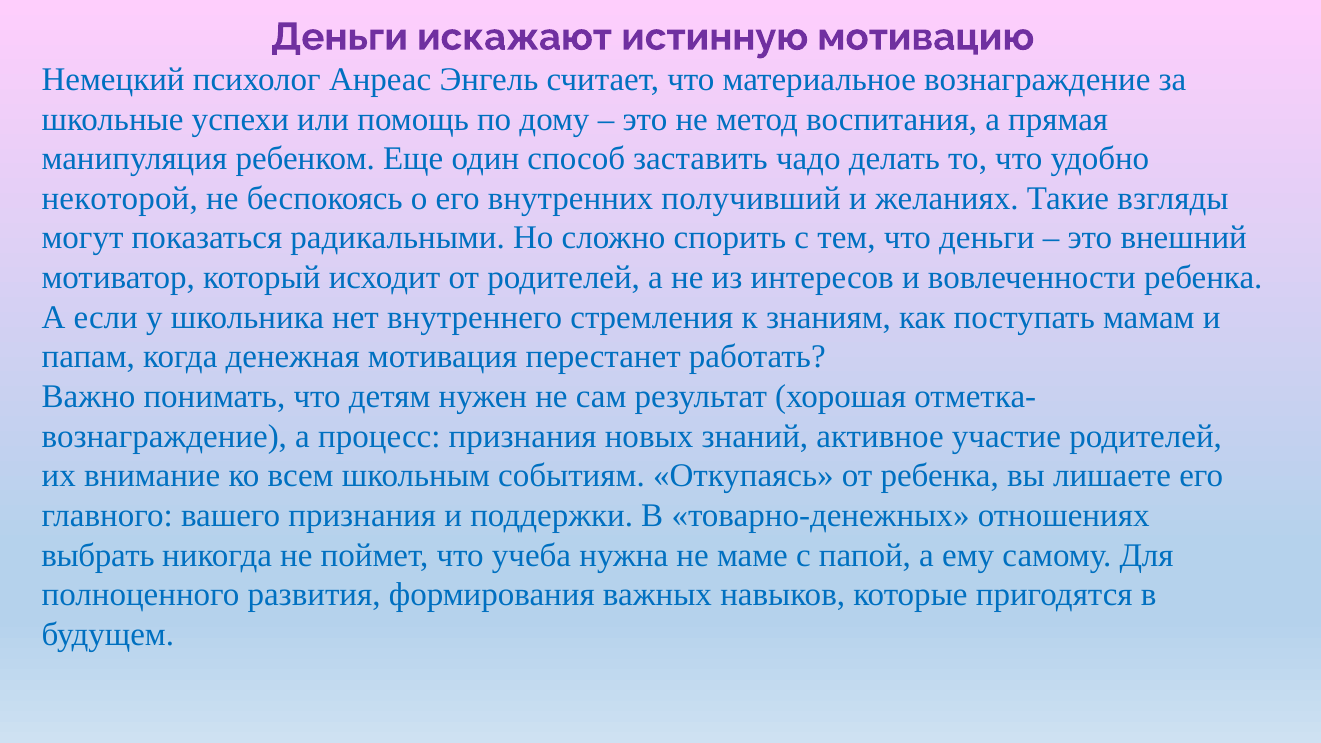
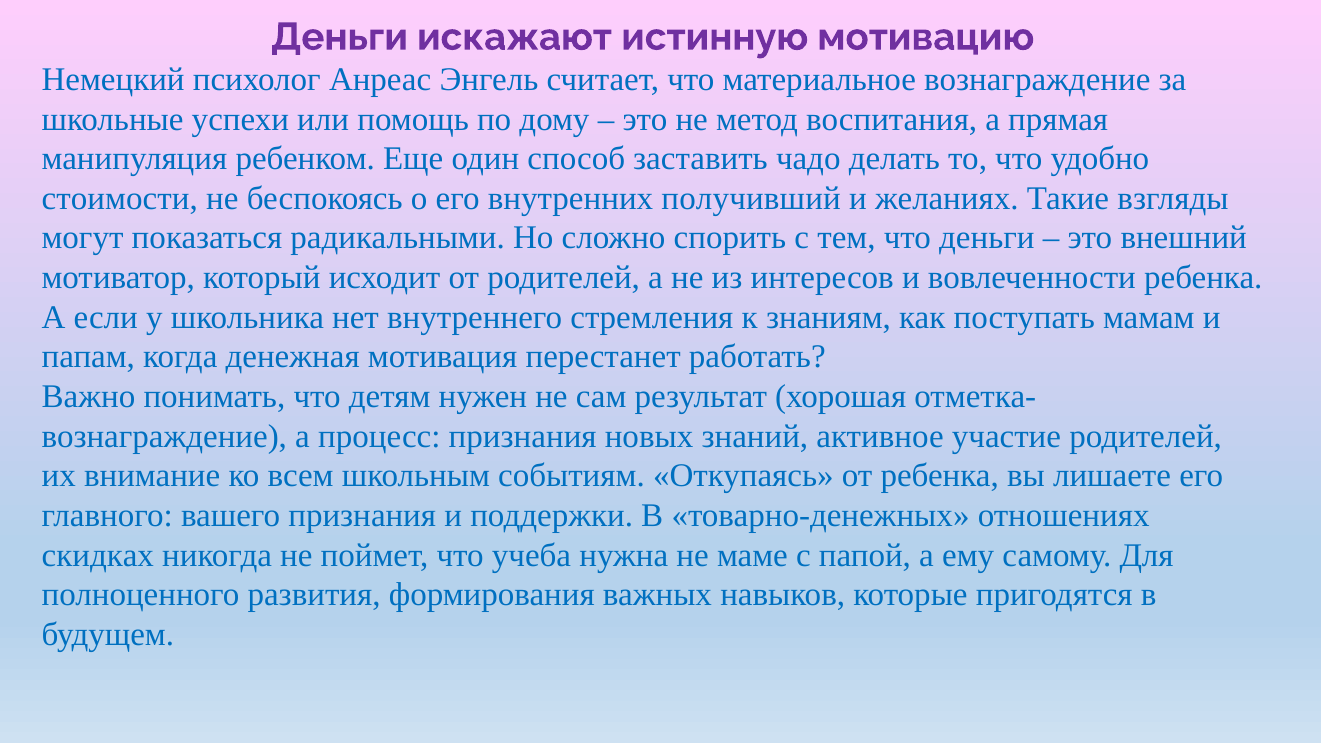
некоторой: некоторой -> стоимости (120, 198)
выбрать: выбрать -> скидках (98, 555)
